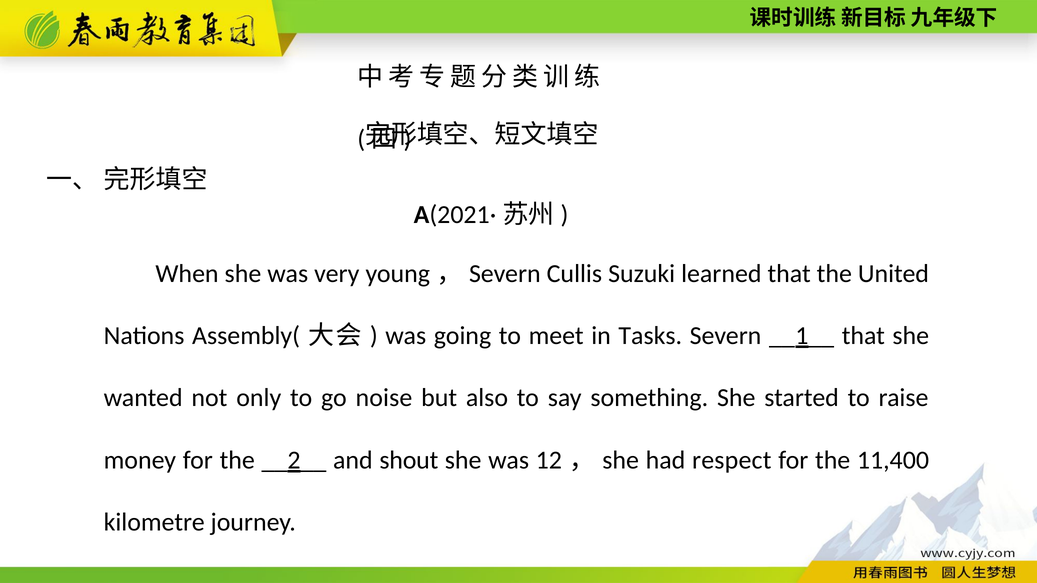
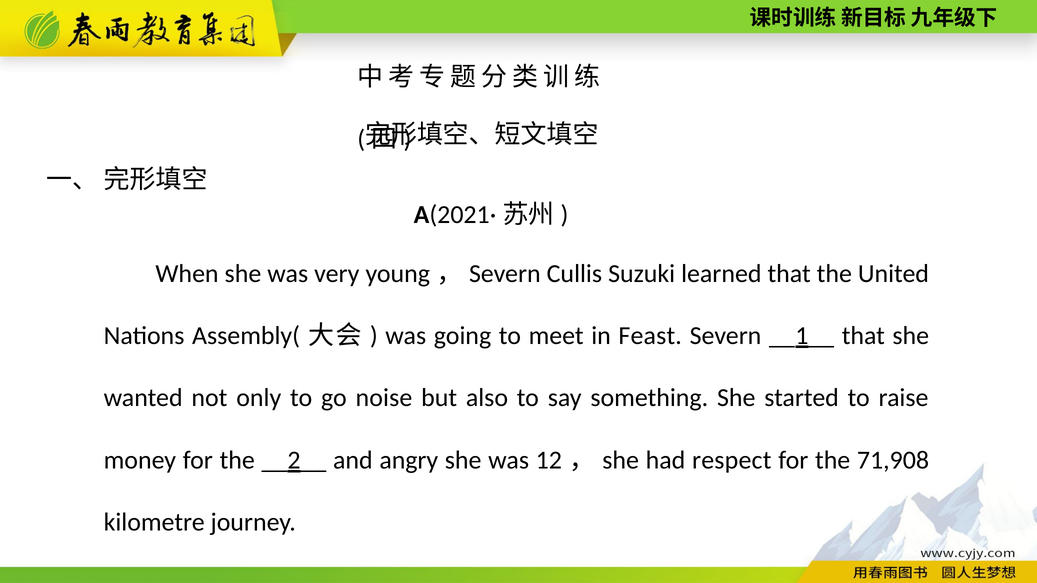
Tasks: Tasks -> Feast (650, 336)
shout: shout -> angry (409, 460)
11,400: 11,400 -> 71,908 (893, 460)
